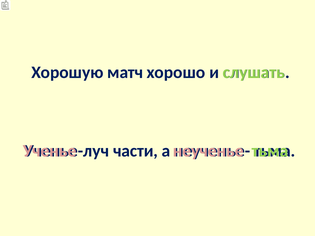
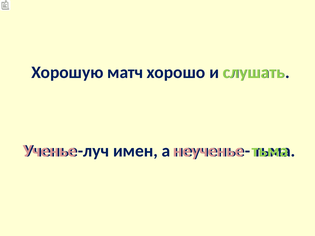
части: части -> имен (135, 151)
